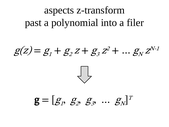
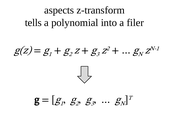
past: past -> tells (33, 23)
